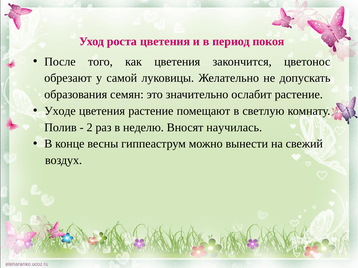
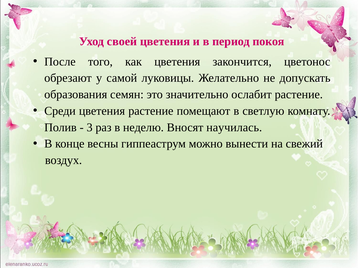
роста: роста -> своей (122, 41)
Уходе: Уходе -> Среди (60, 111)
2: 2 -> 3 (90, 128)
